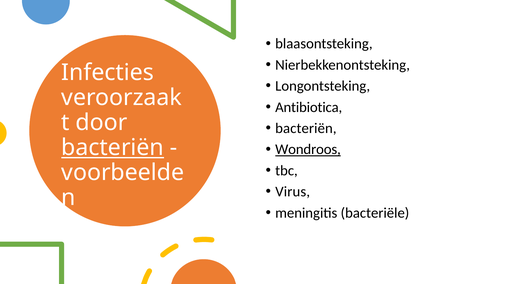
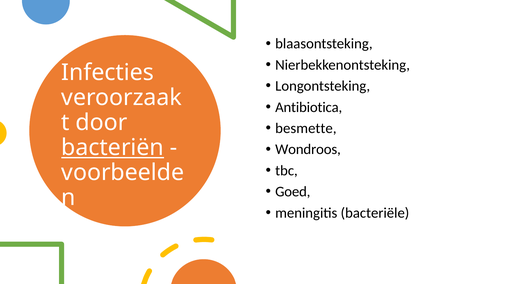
bacteriën: bacteriën -> besmette (306, 128)
Wondroos underline: present -> none (308, 149)
Virus: Virus -> Goed (293, 192)
